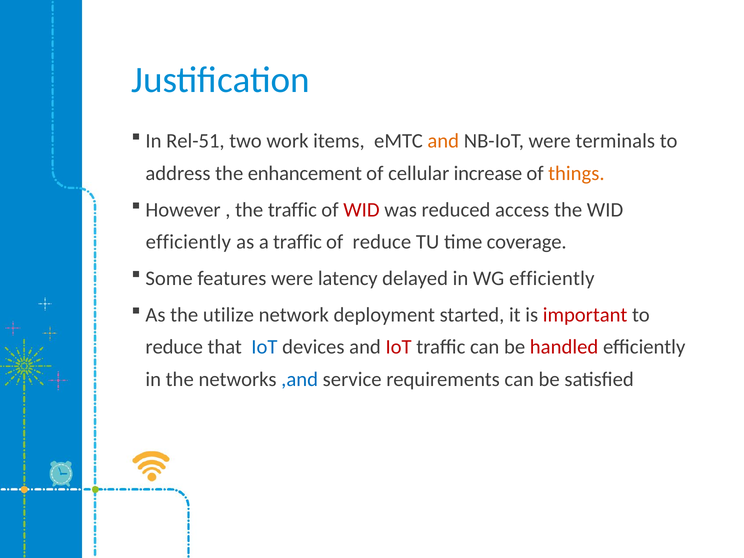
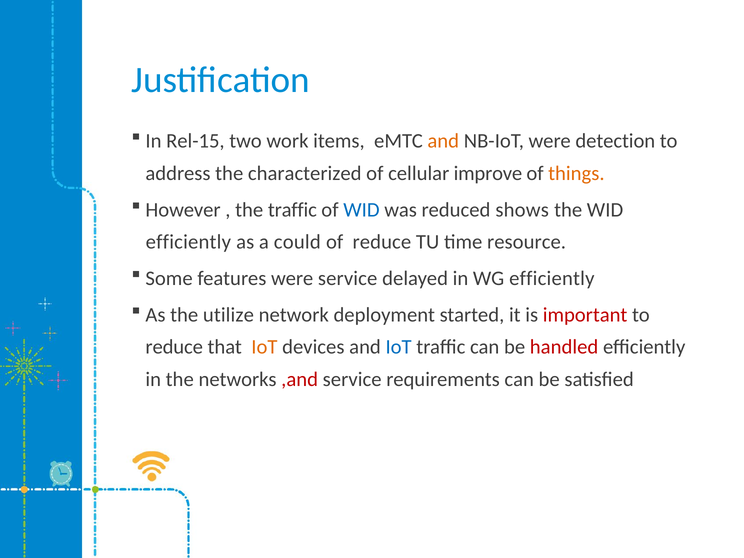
Rel-51: Rel-51 -> Rel-15 (195, 141)
terminals: terminals -> detection (615, 141)
enhancement: enhancement -> characterized (305, 173)
increase: increase -> improve (488, 173)
WID colour: red -> blue (361, 210)
access: access -> shows (522, 210)
a traffic: traffic -> could (297, 242)
coverage: coverage -> resource (527, 242)
were latency: latency -> service (348, 278)
IoT colour: blue -> orange (264, 347)
IoT colour: red -> blue (399, 347)
,and colour: blue -> red (300, 379)
